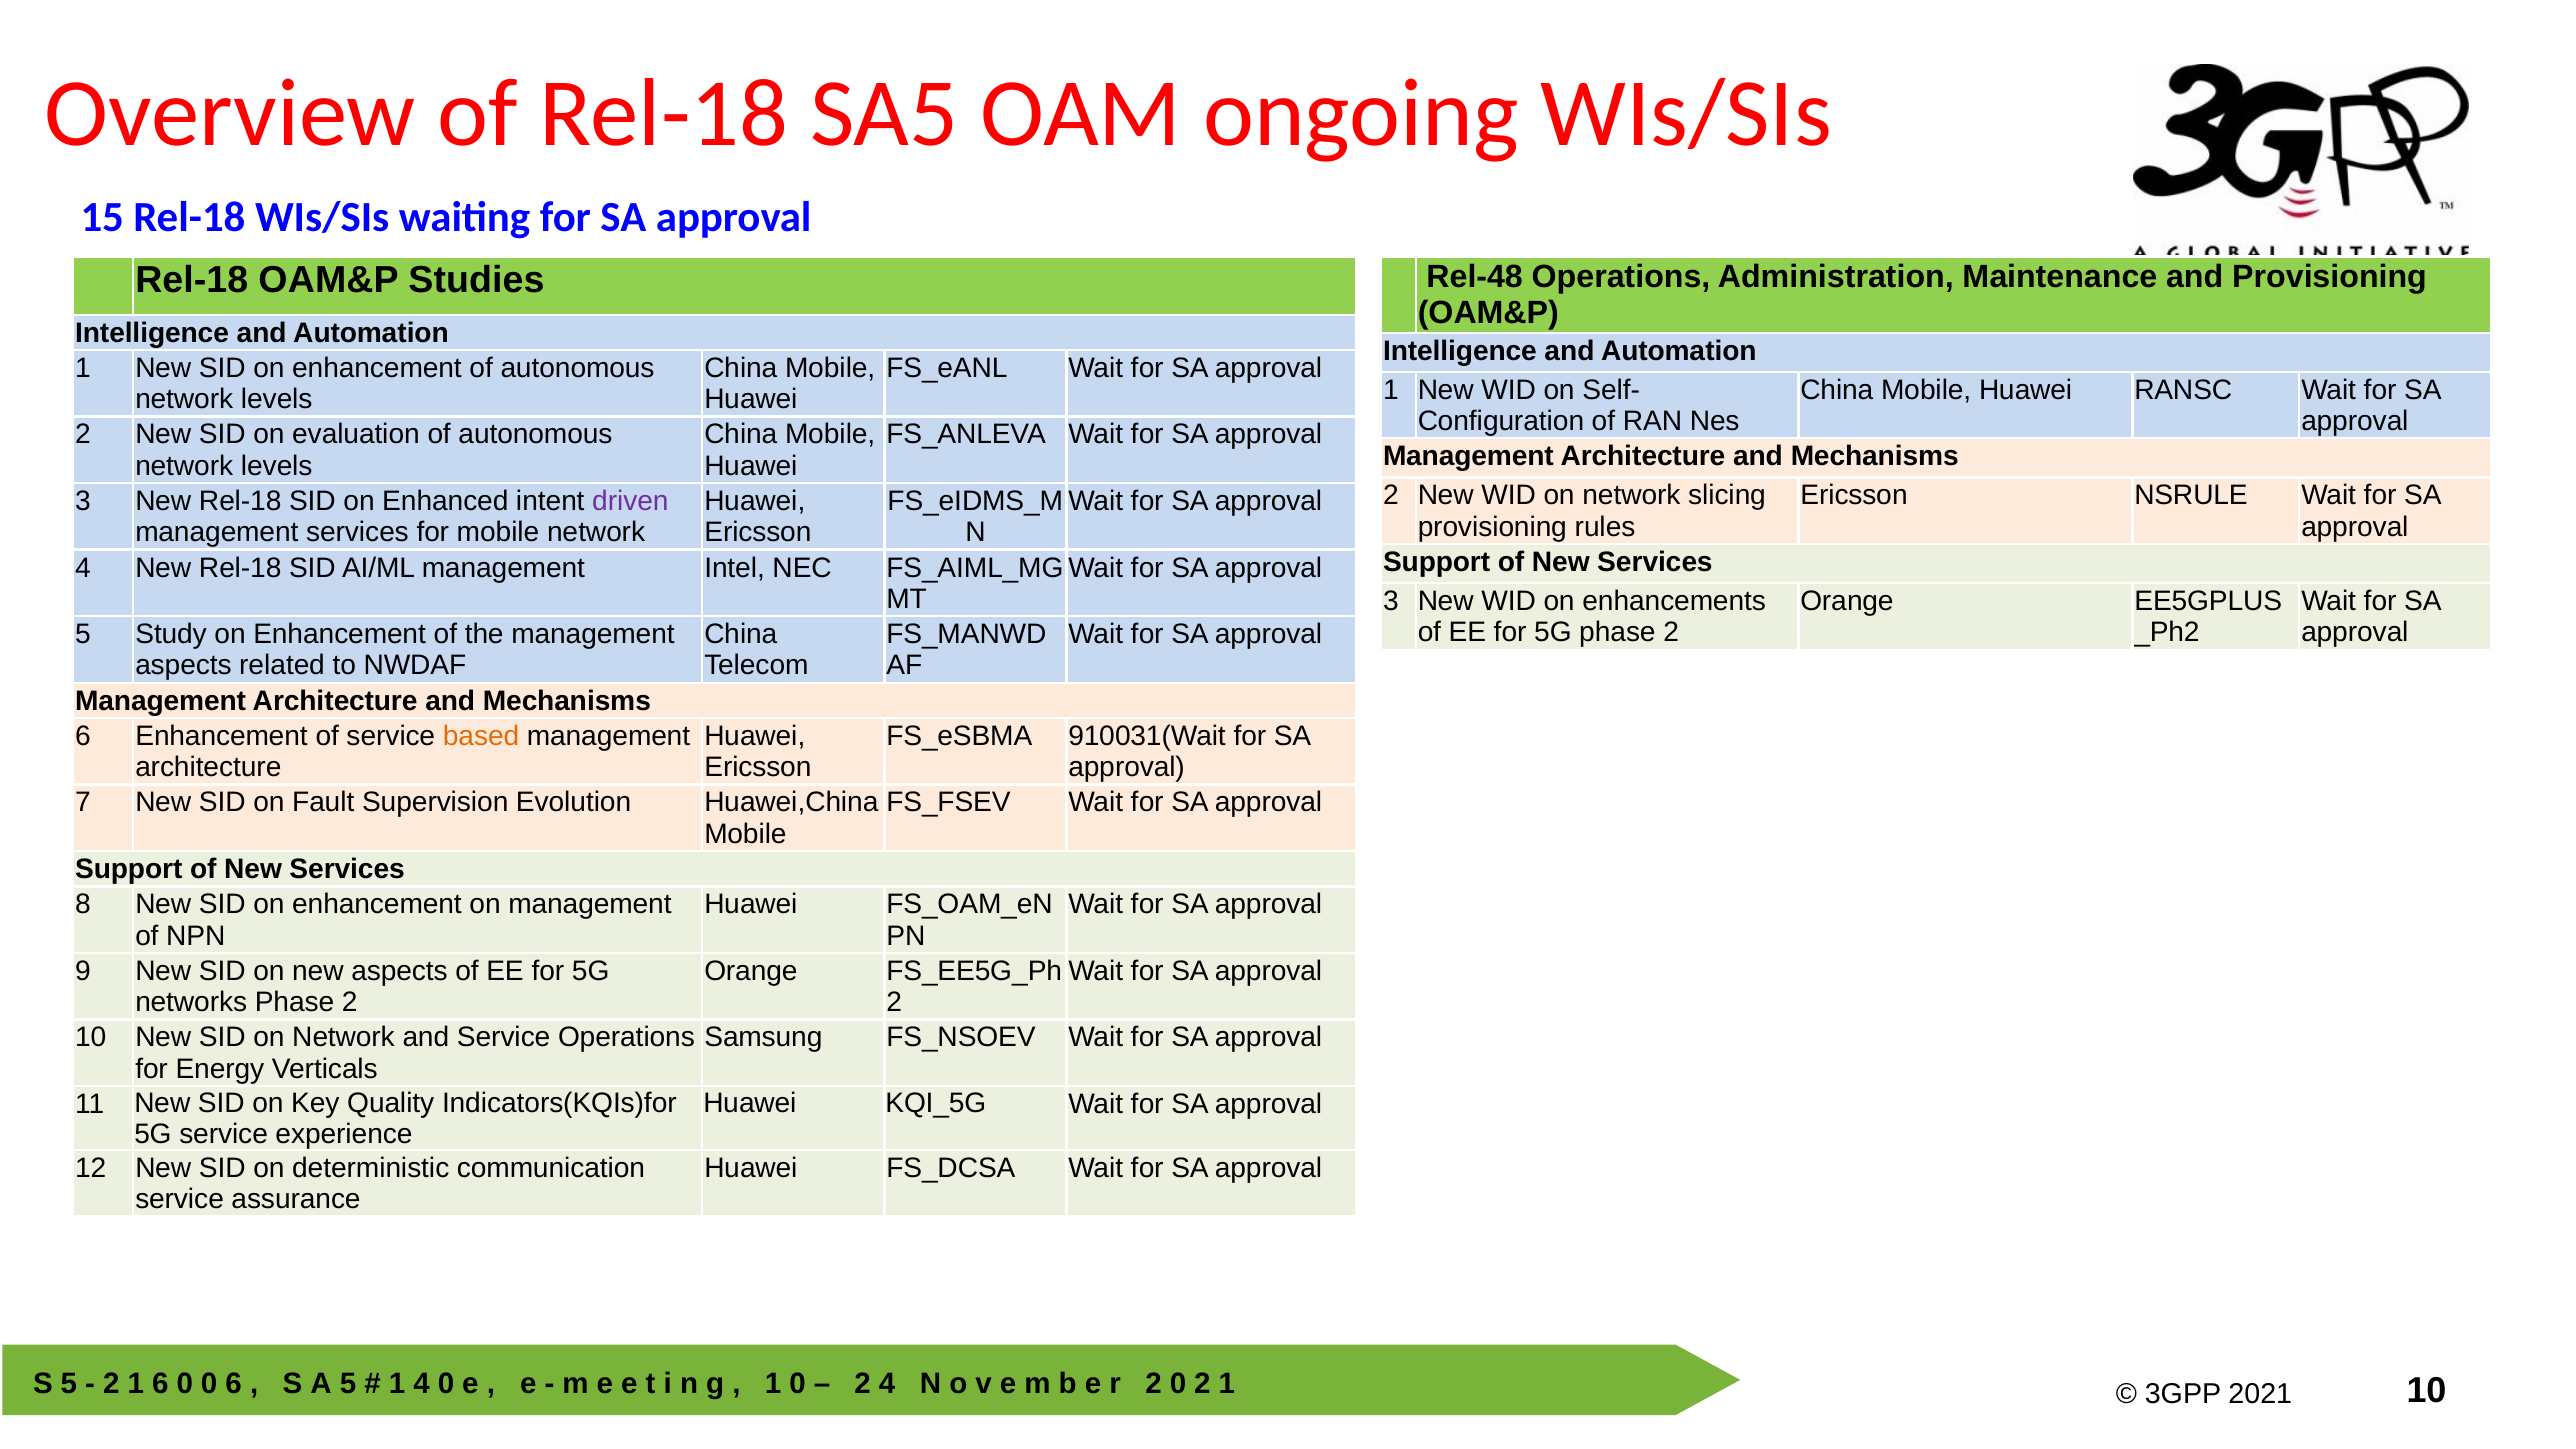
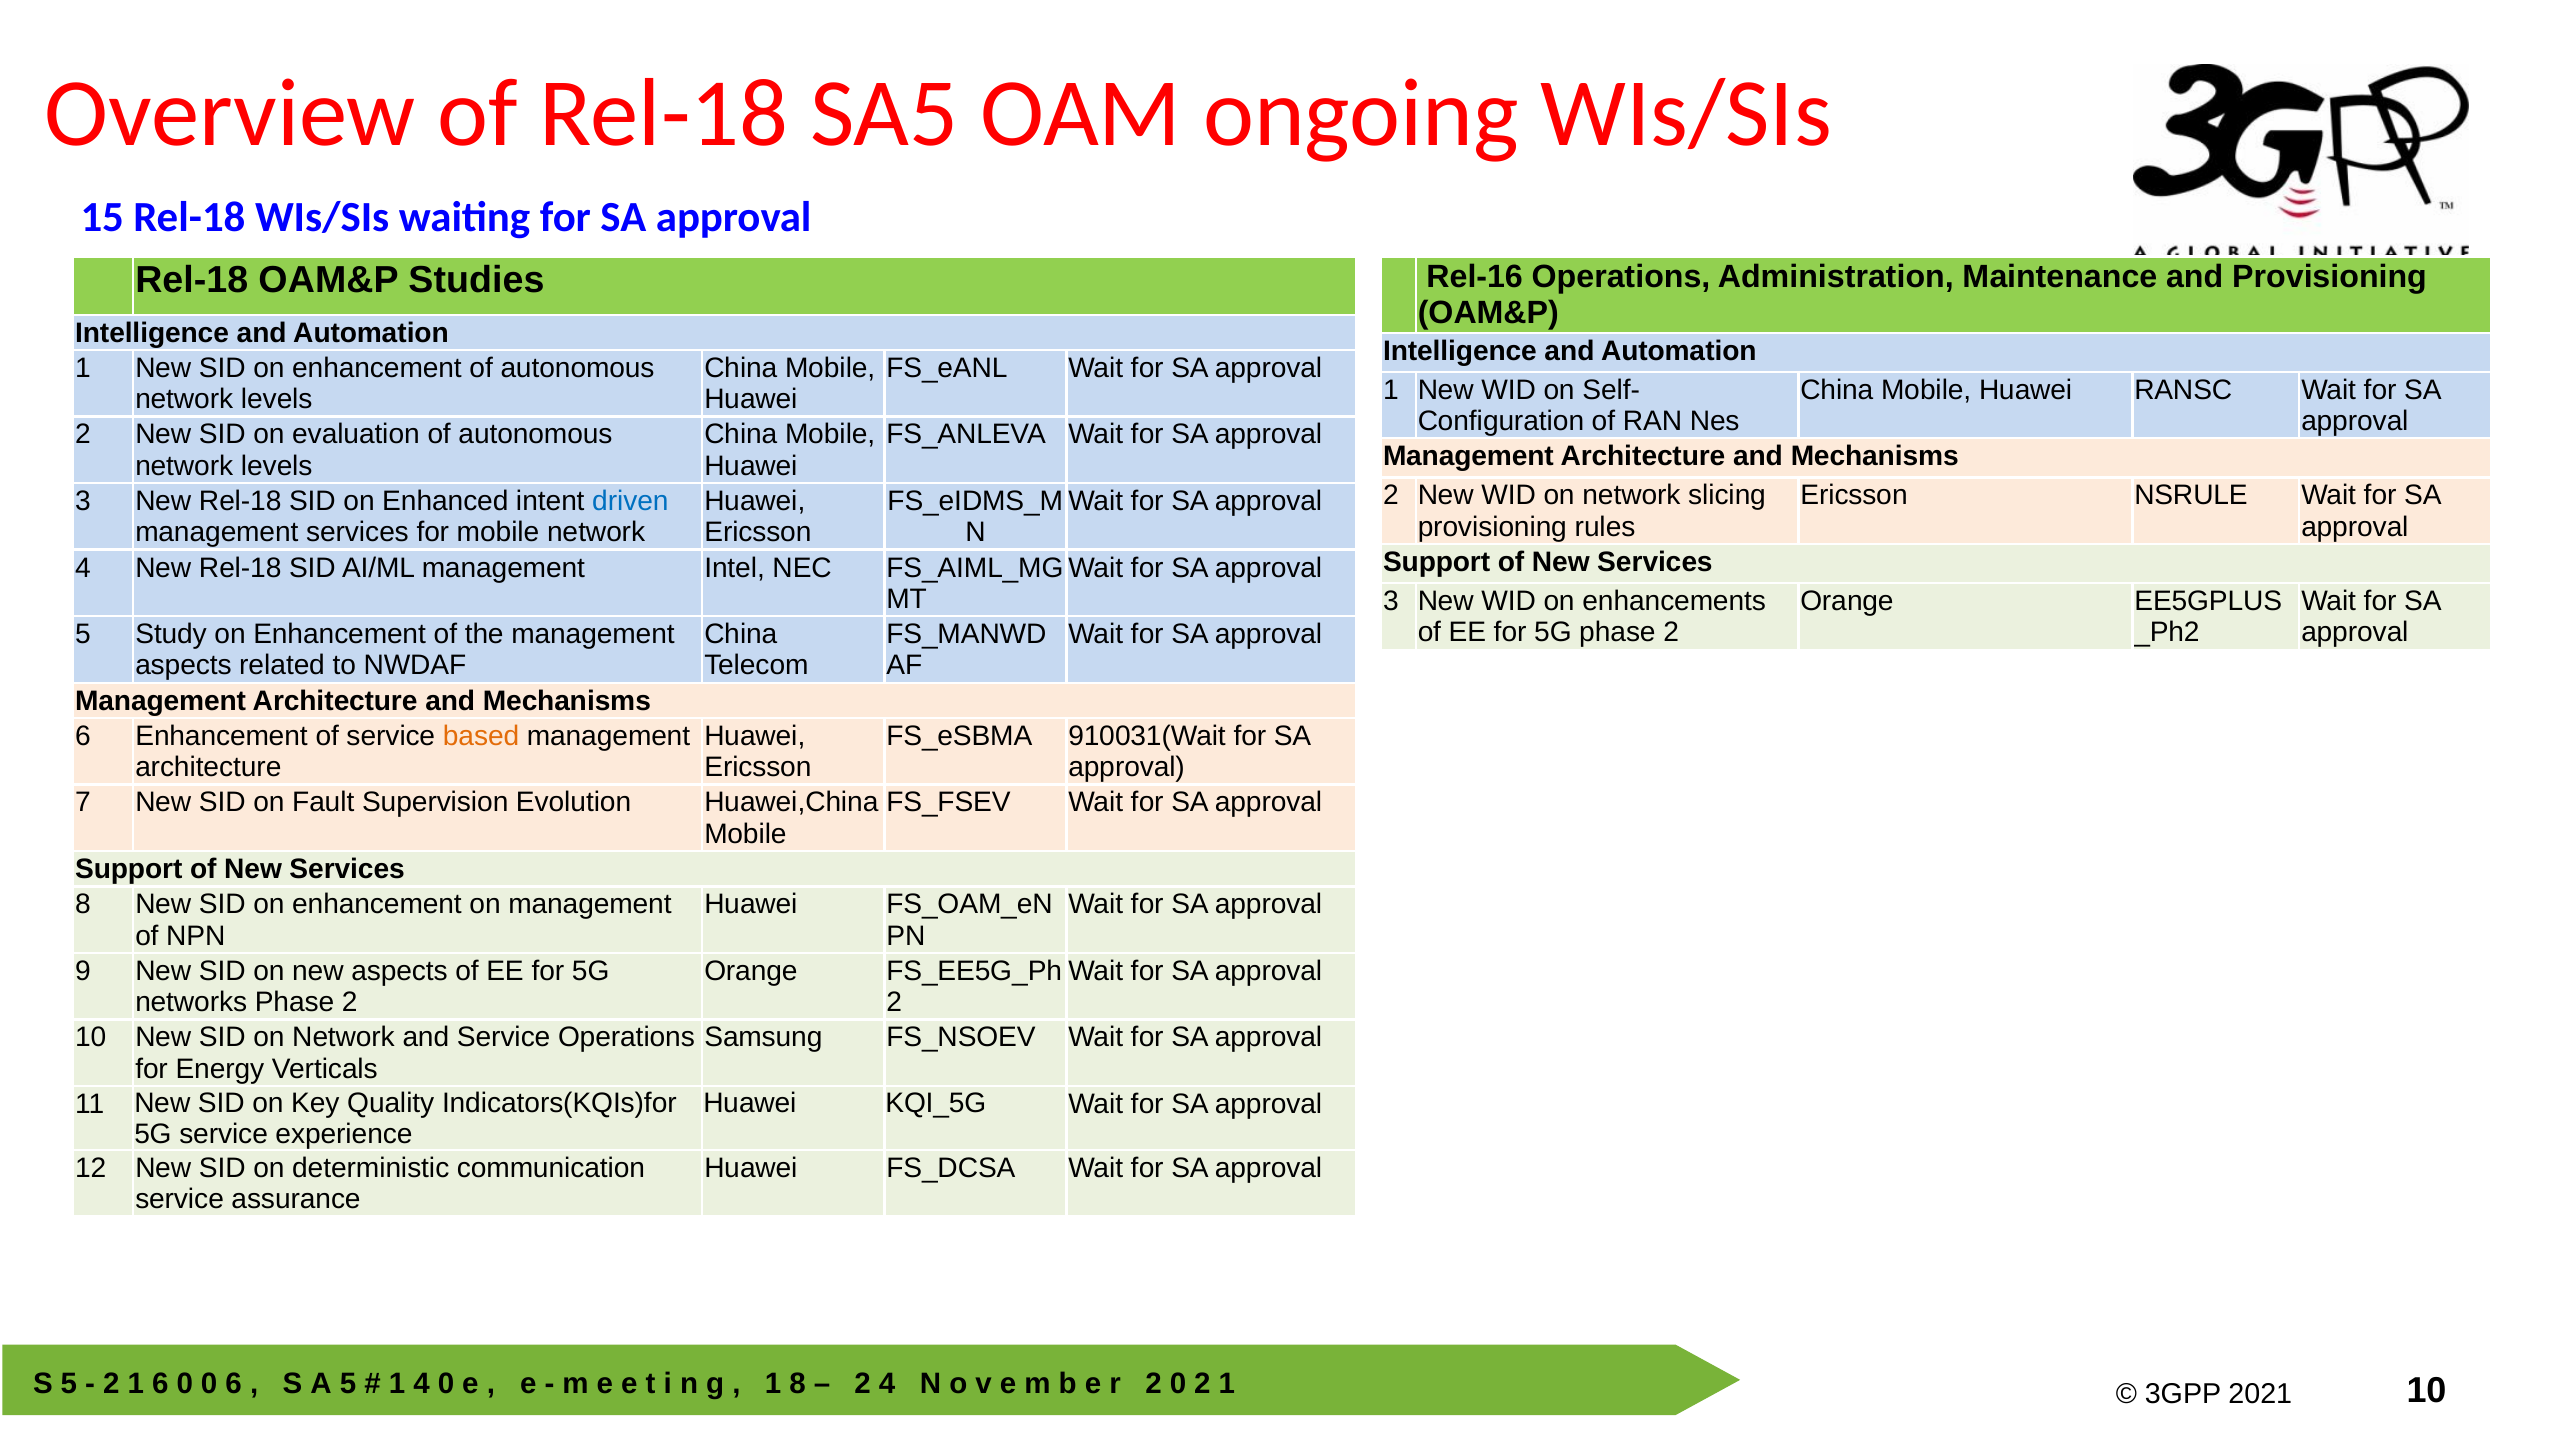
Rel-48: Rel-48 -> Rel-16 (1475, 277)
driven colour: purple -> blue (630, 501)
1 0: 0 -> 8 (798, 1384)
